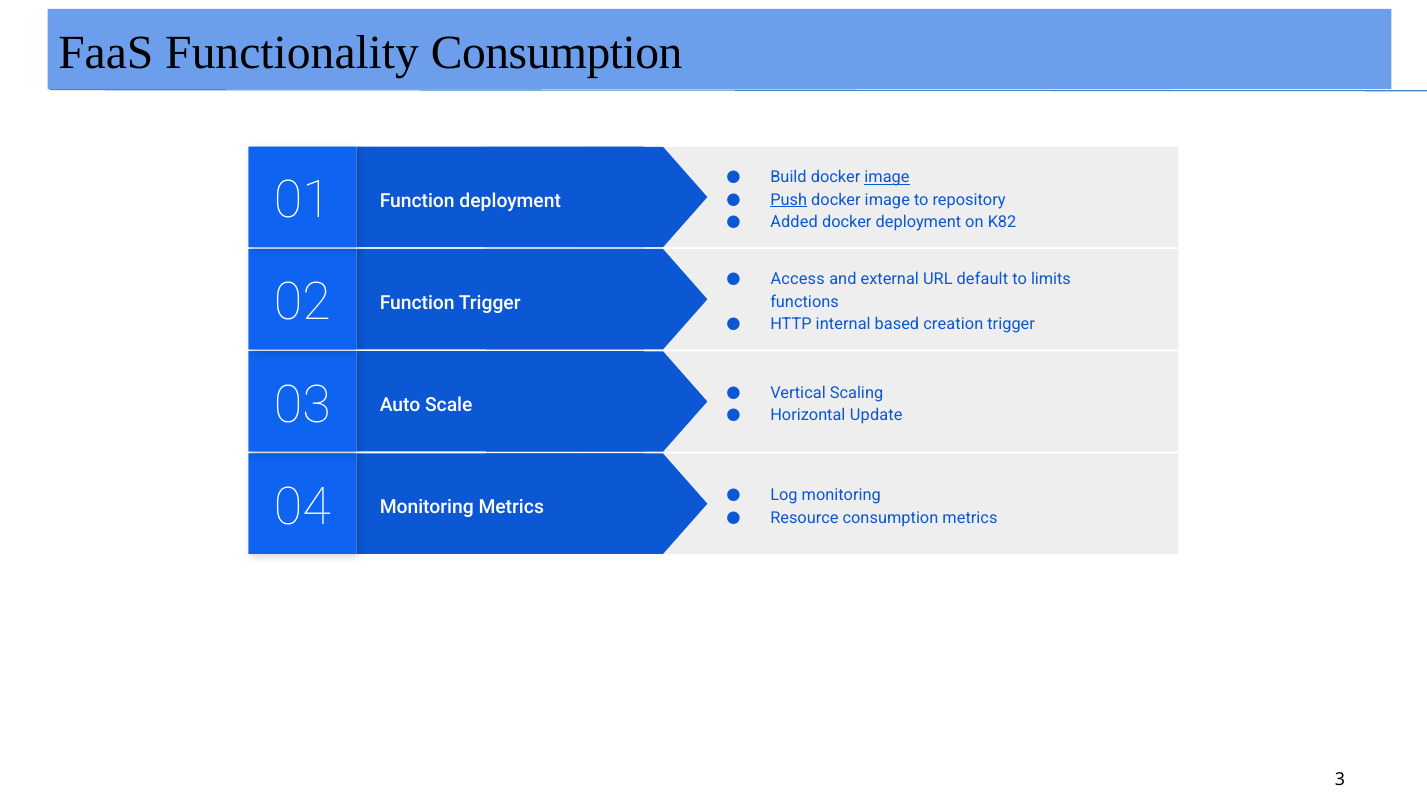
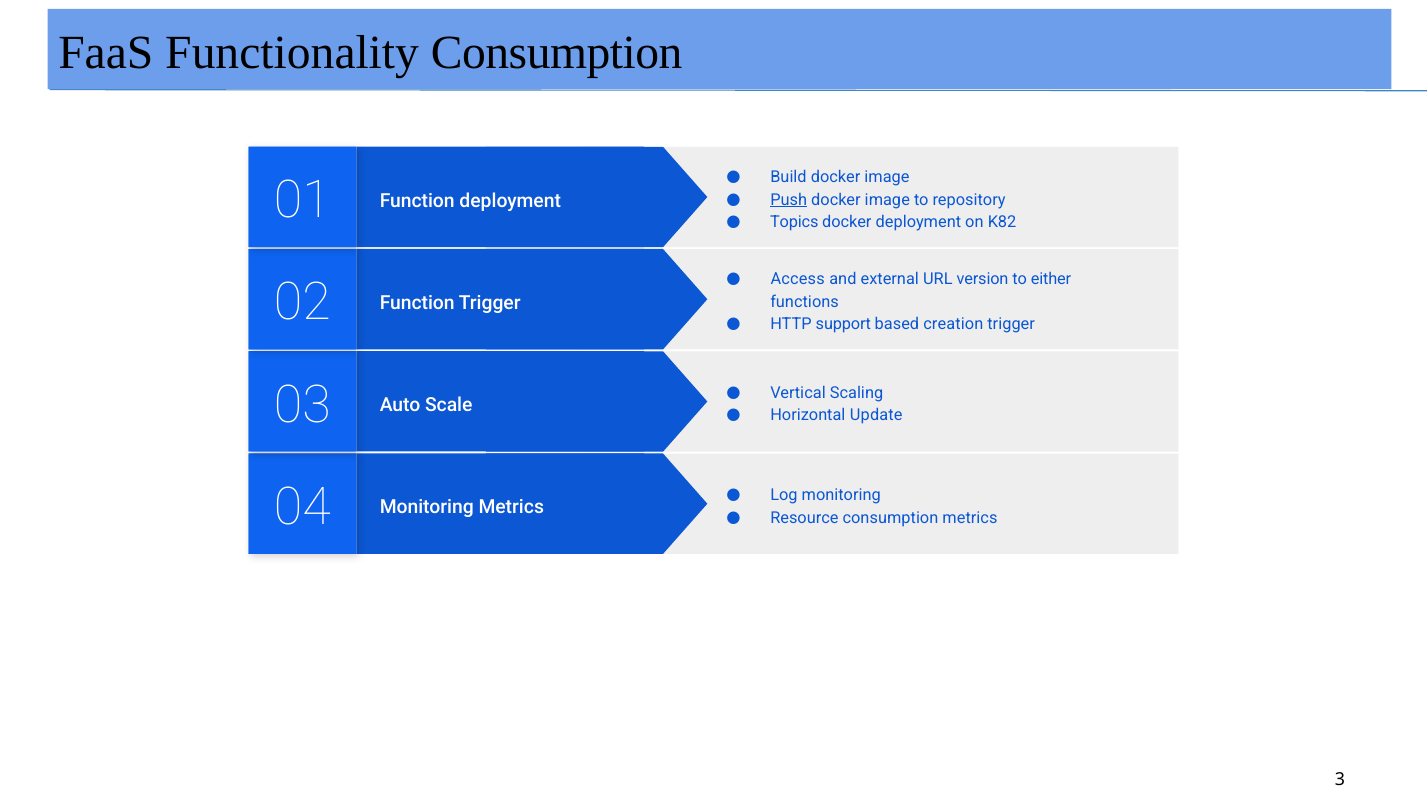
image underline: present -> none (887, 177)
Added: Added -> Topics (794, 222)
default: default -> version (983, 279)
limits: limits -> either (1051, 279)
internal: internal -> support (843, 324)
